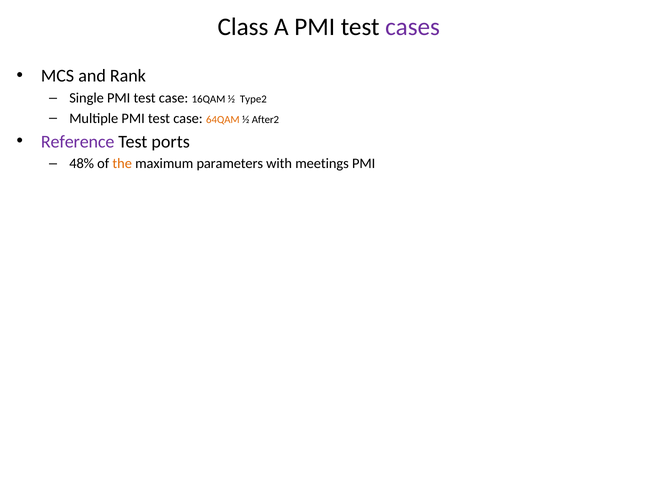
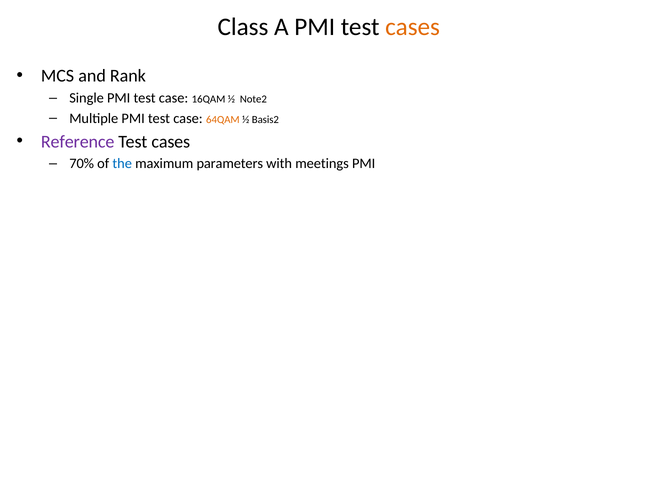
cases colour: purple -> orange (413, 27)
Type2: Type2 -> Note2 (253, 99)
After2: After2 -> Basis2 (265, 119)
ports: ports -> cases (171, 142)
48%: 48% -> 70% (82, 164)
the colour: orange -> blue (122, 164)
